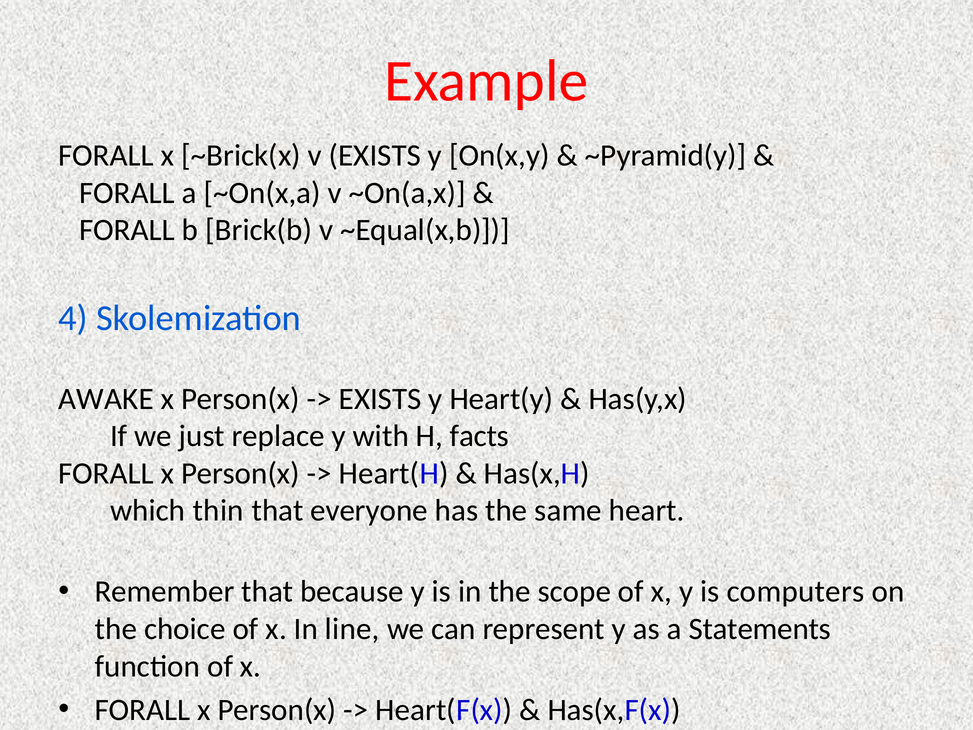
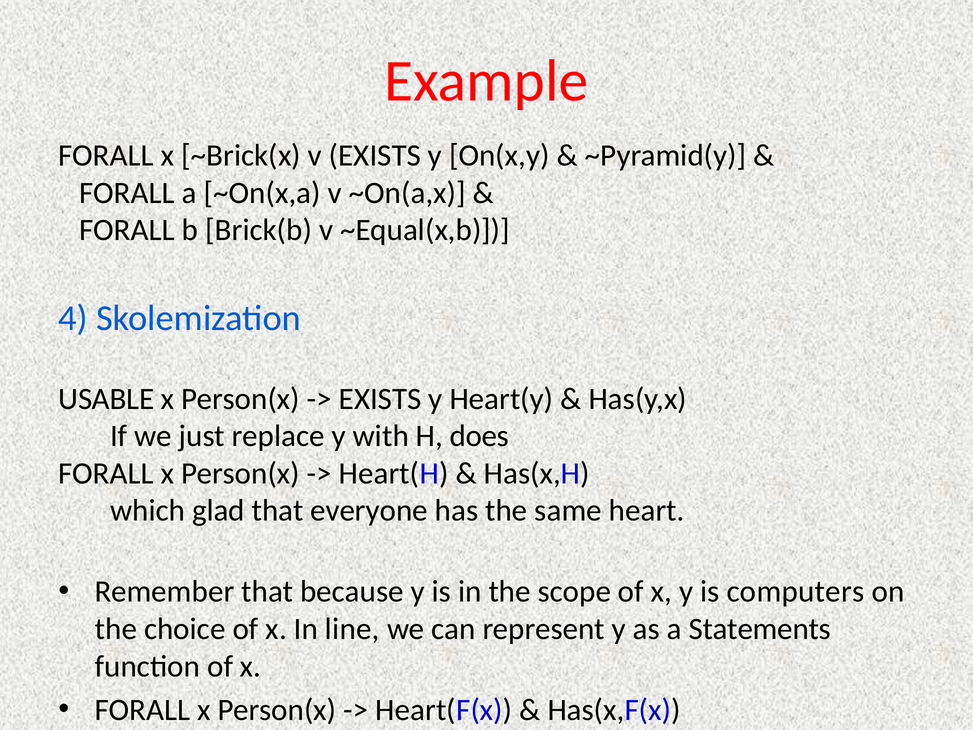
AWAKE: AWAKE -> USABLE (106, 399)
facts: facts -> does (479, 436)
thin: thin -> glad (218, 510)
